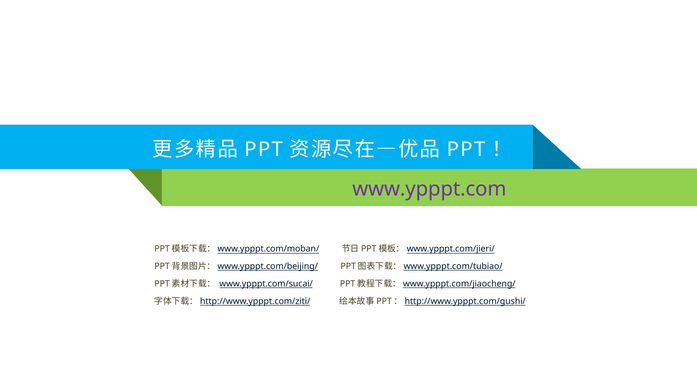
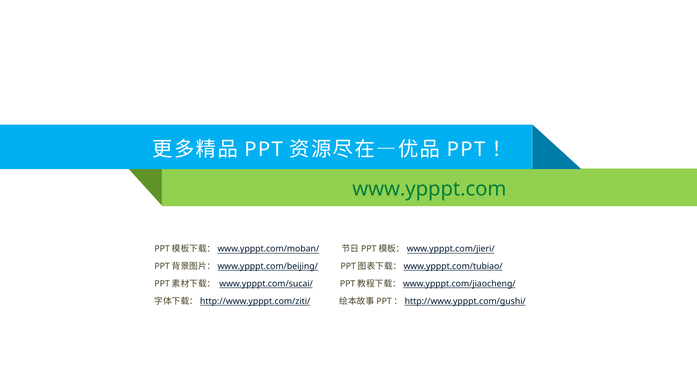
www.ypppt.com colour: purple -> green (429, 189)
